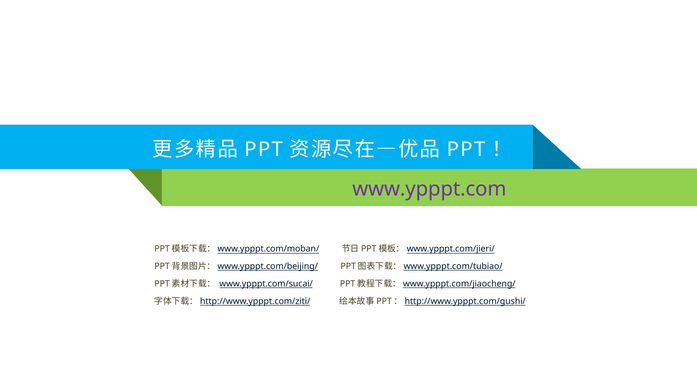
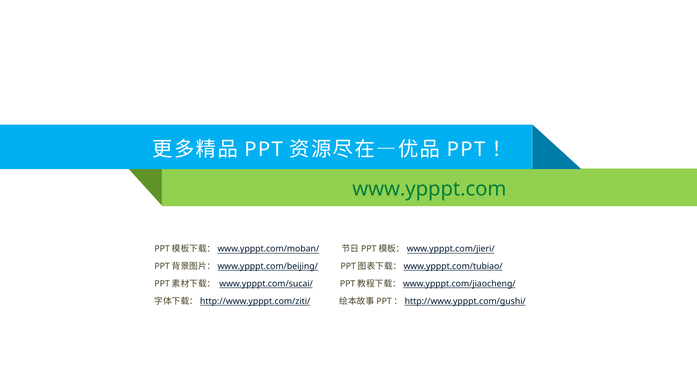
www.ypppt.com colour: purple -> green (429, 189)
